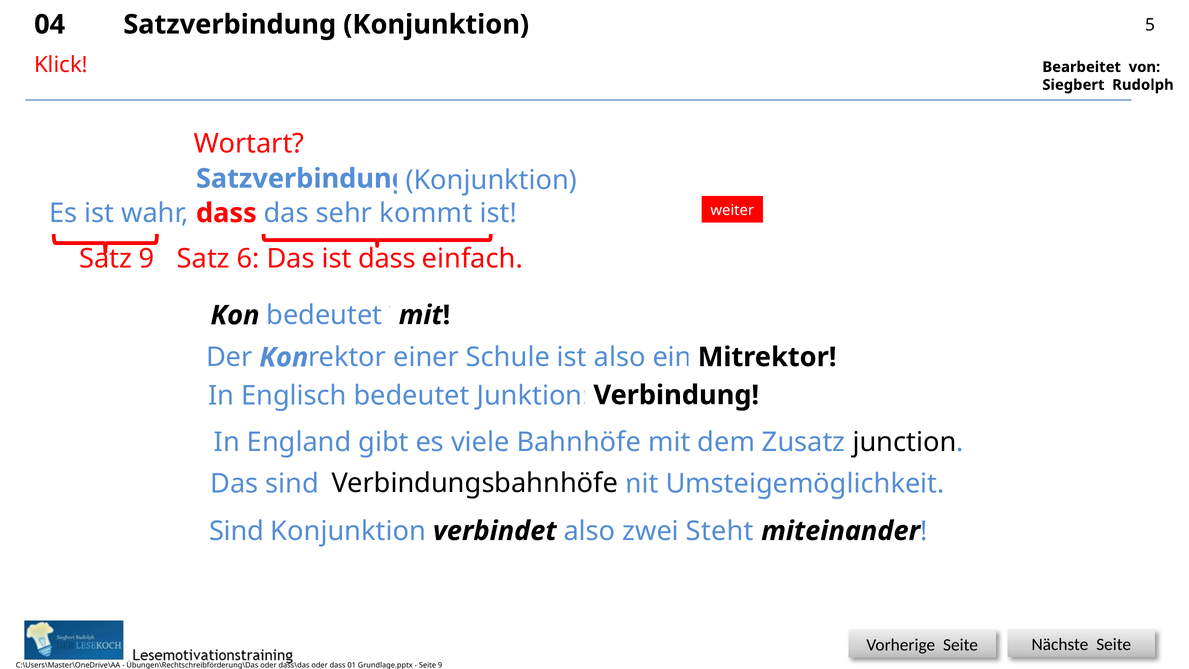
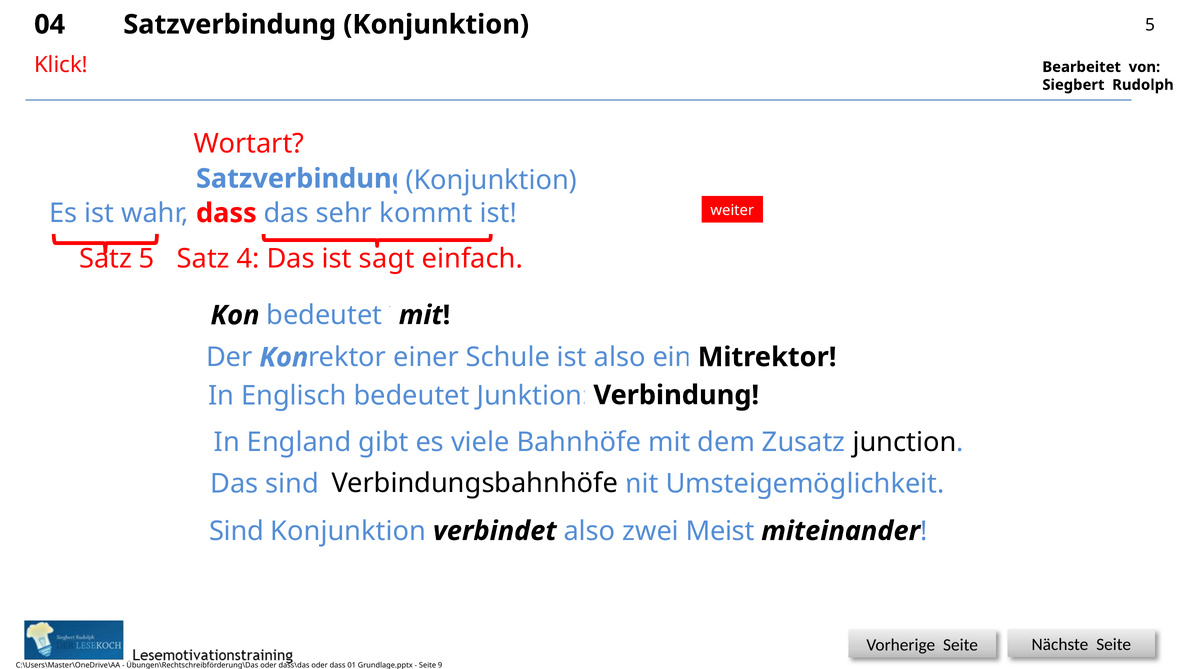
Satz 9: 9 -> 5 (147, 259)
6: 6 -> 4 (248, 259)
ist dass: dass -> sagt (387, 259)
Steht: Steht -> Meist (720, 531)
